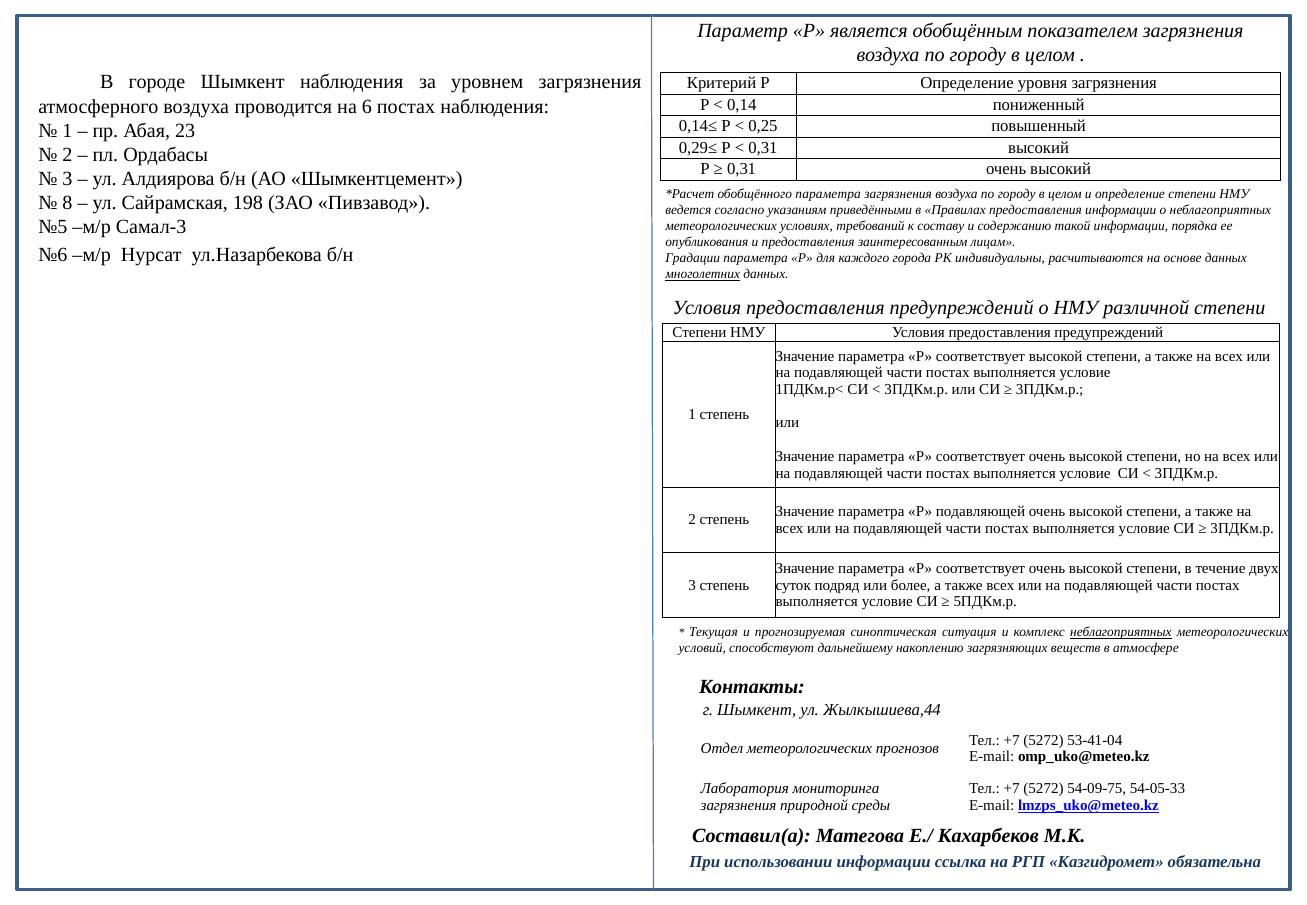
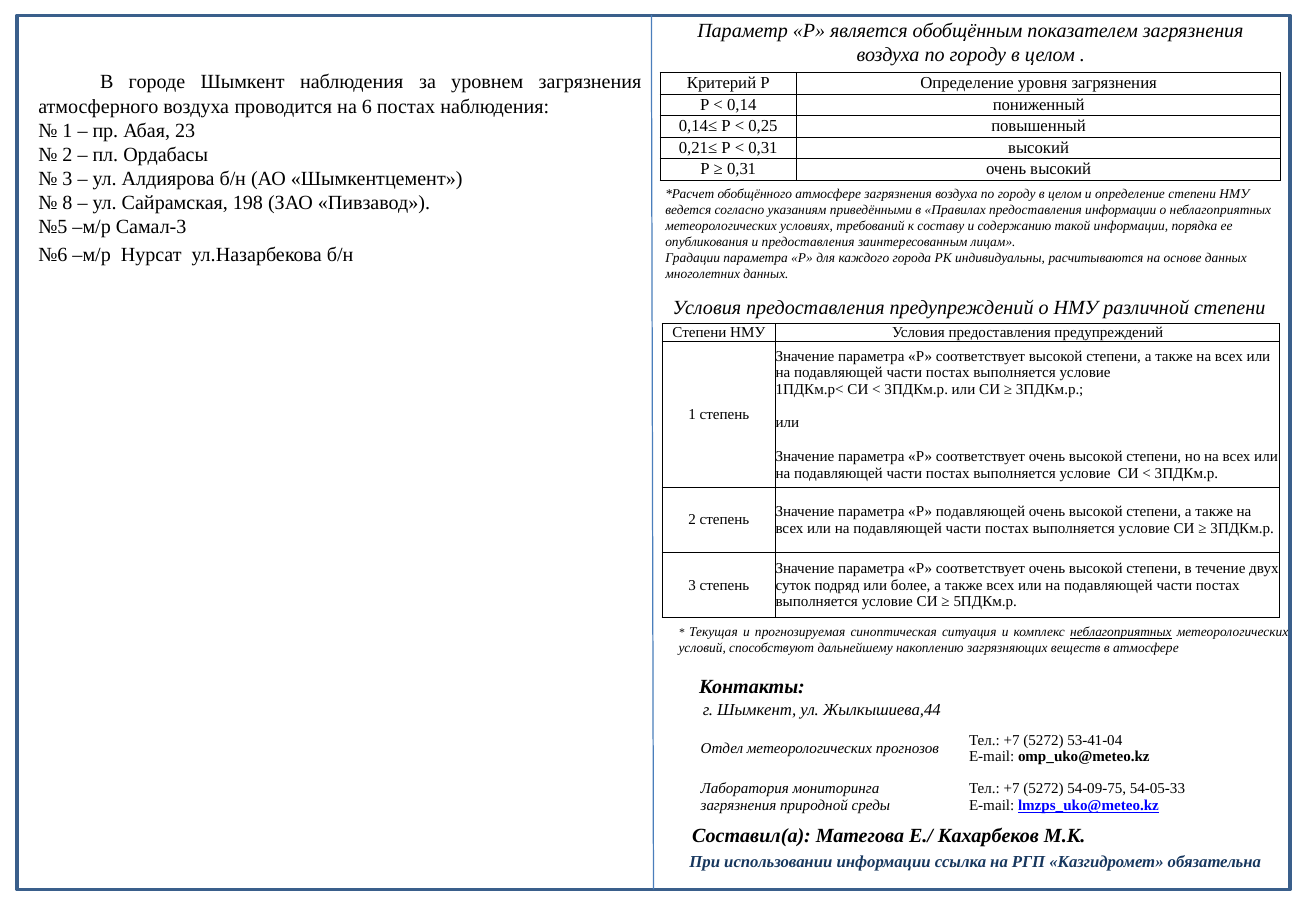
0,29≤: 0,29≤ -> 0,21≤ (698, 148)
обобщённого параметра: параметра -> атмосфере (828, 194)
многолетних underline: present -> none (703, 274)
